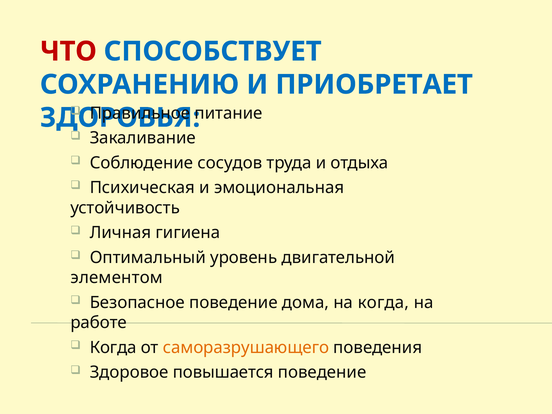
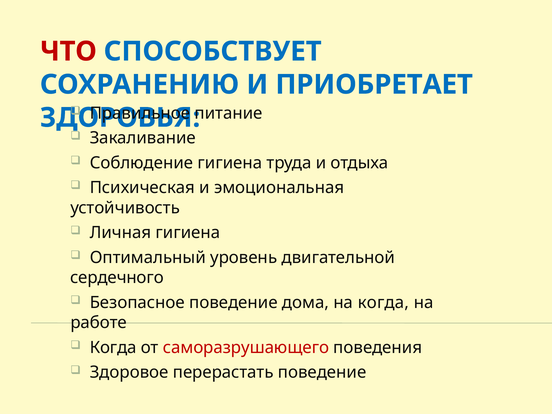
Соблюдение сосудов: сосудов -> гигиена (230, 163)
элементом: элементом -> сердечного (117, 278)
саморазрушающего colour: orange -> red (246, 348)
повышается: повышается -> перерастать (223, 372)
